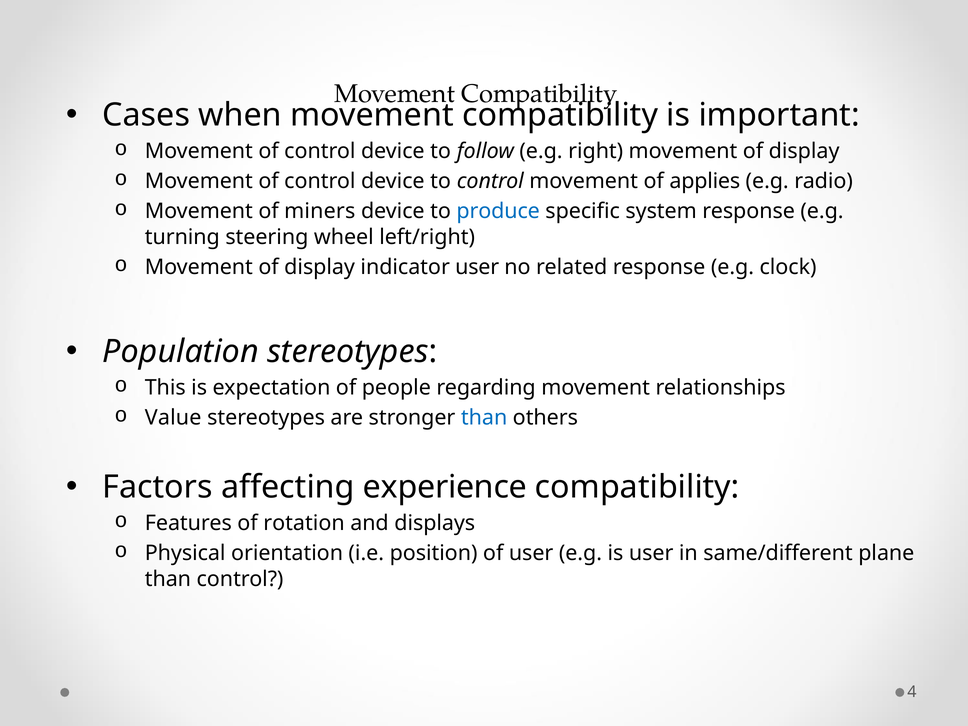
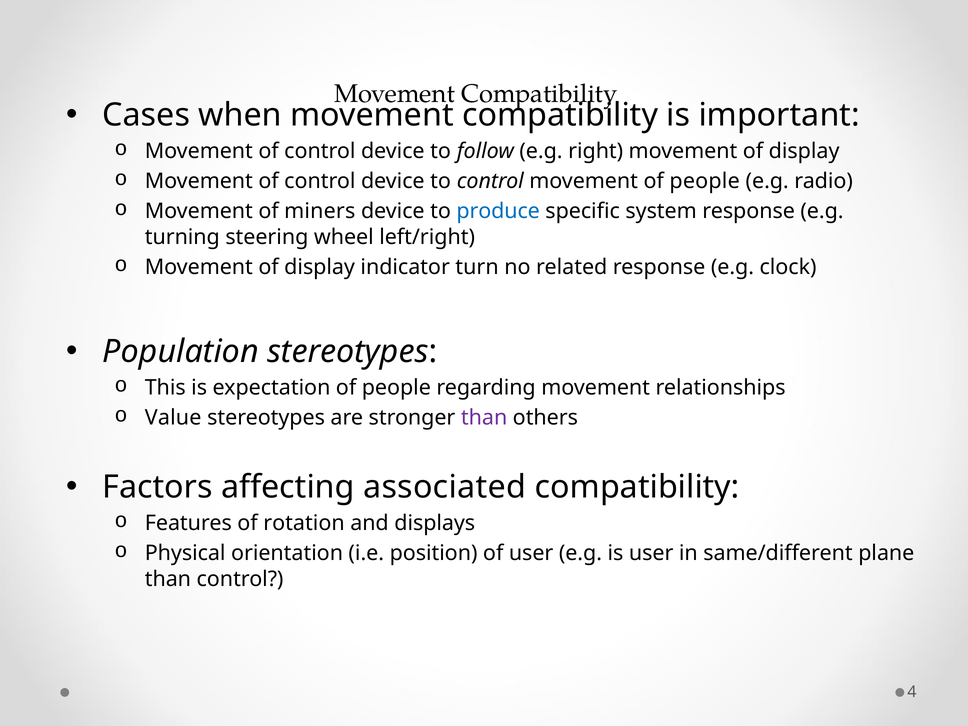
movement of applies: applies -> people (705, 181)
indicator user: user -> turn (477, 267)
than colour: blue -> purple (484, 418)
experience: experience -> associated (445, 487)
